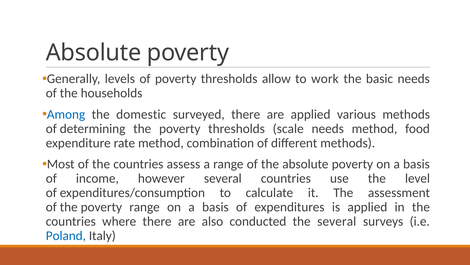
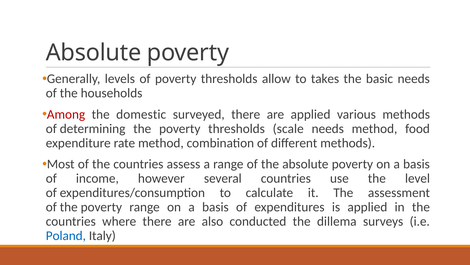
work: work -> takes (325, 79)
Among colour: blue -> red (66, 114)
the several: several -> dillema (337, 221)
